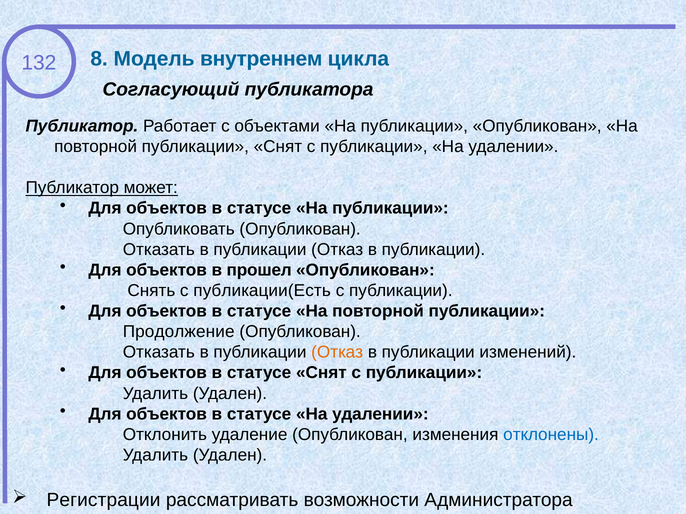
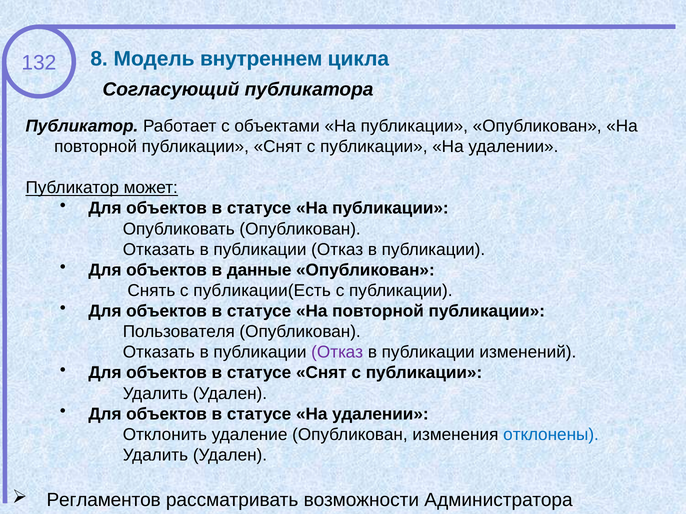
прошел: прошел -> данные (259, 270)
Продолжение: Продолжение -> Пользователя (179, 332)
Отказ colour: orange -> purple (337, 353)
Регистрации: Регистрации -> Регламентов (104, 500)
